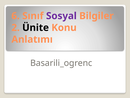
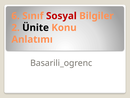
Sosyal colour: purple -> red (61, 16)
